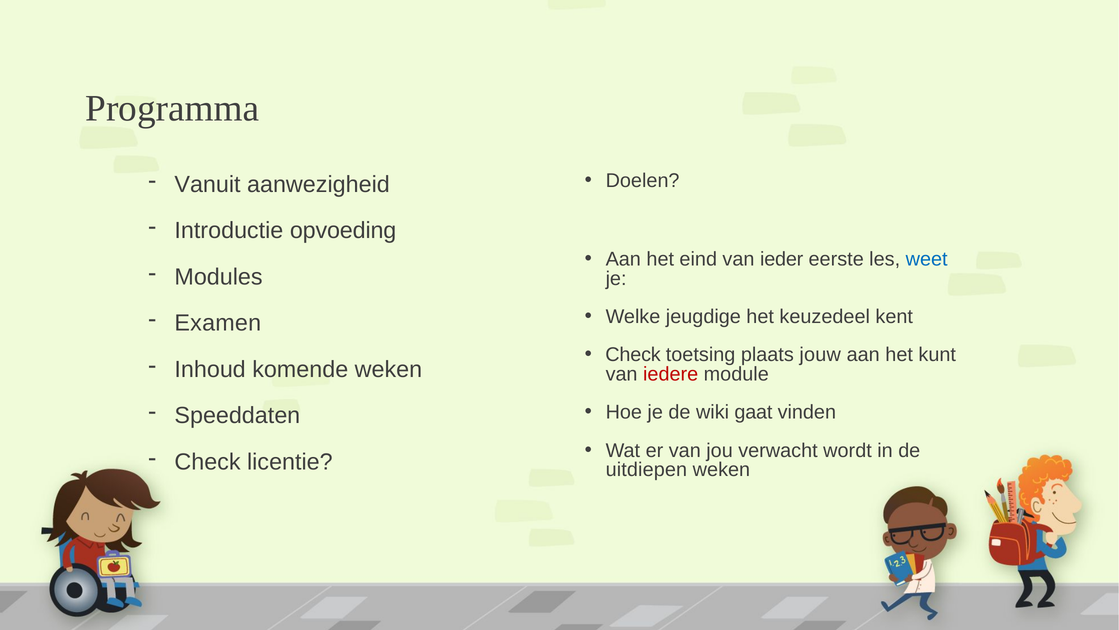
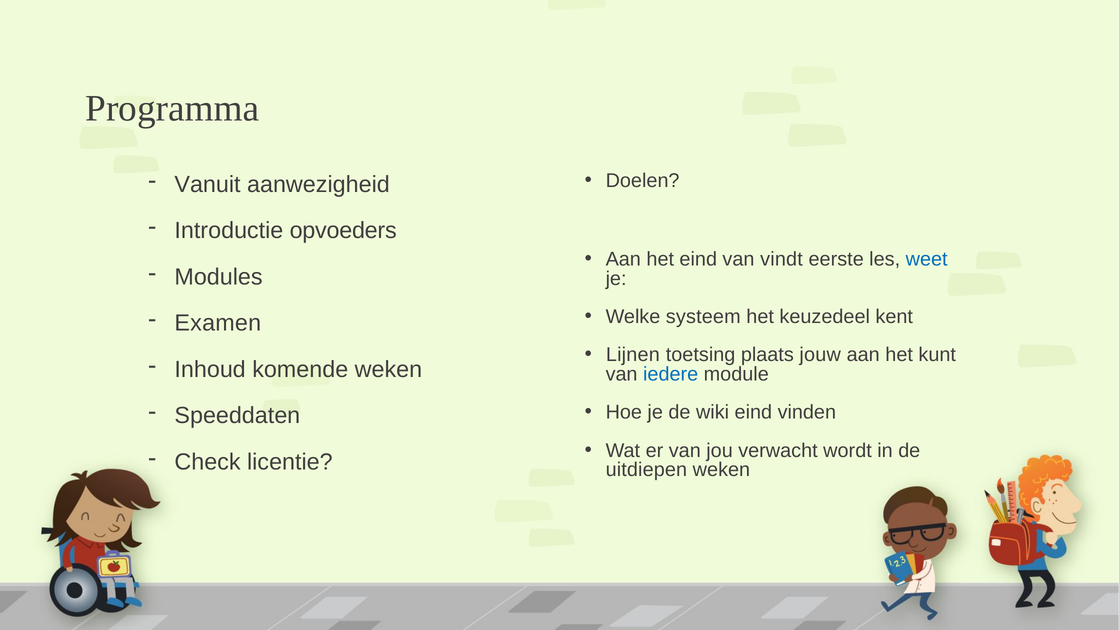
opvoeding: opvoeding -> opvoeders (343, 230)
ieder: ieder -> vindt (781, 259)
jeugdige: jeugdige -> systeem (703, 316)
Check: Check -> Lijnen (633, 355)
iedere colour: red -> blue (671, 374)
wiki gaat: gaat -> eind (753, 412)
